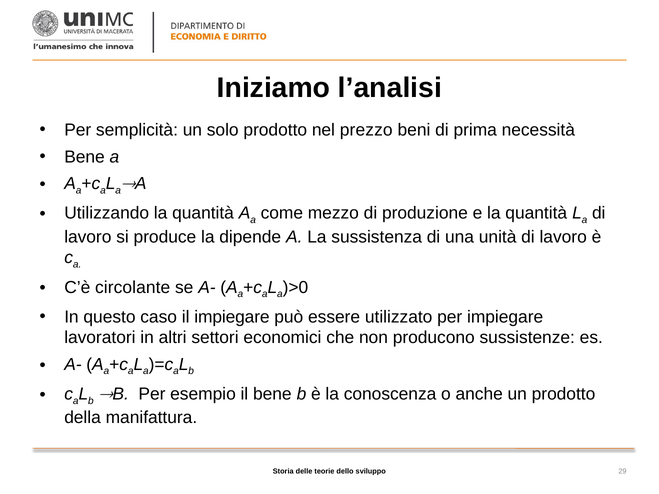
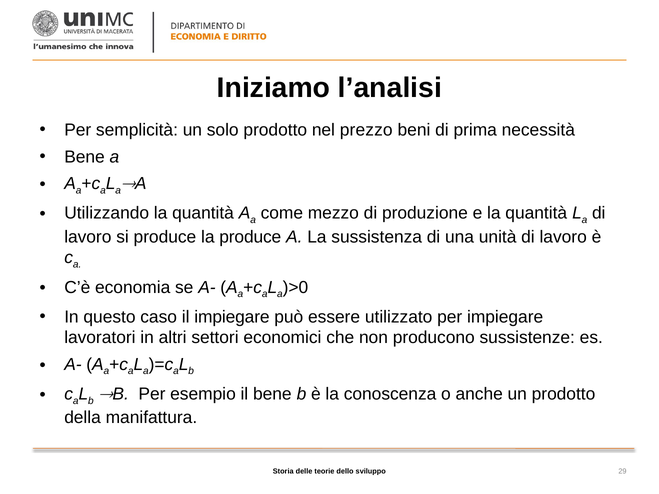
la dipende: dipende -> produce (250, 237)
circolante: circolante -> economia (133, 287)
